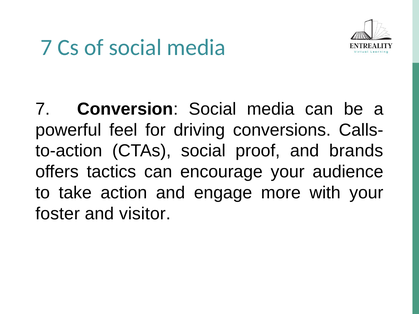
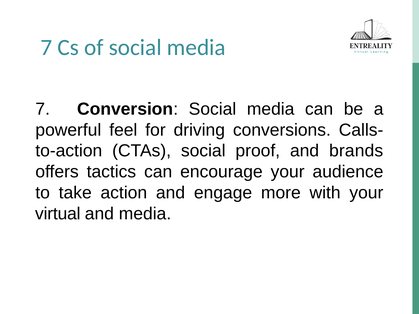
foster: foster -> virtual (58, 214)
and visitor: visitor -> media (145, 214)
